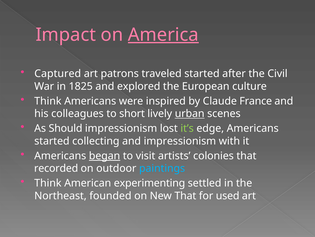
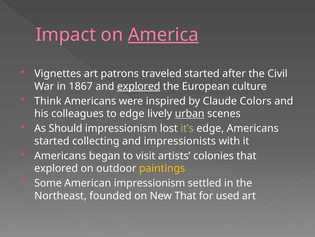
Captured: Captured -> Vignettes (58, 73)
1825: 1825 -> 1867 (81, 86)
explored underline: none -> present (139, 86)
France: France -> Colors (256, 101)
to short: short -> edge (132, 113)
and impressionism: impressionism -> impressionists (180, 141)
began underline: present -> none (105, 155)
recorded: recorded -> explored (56, 168)
paintings colour: light blue -> yellow (162, 168)
Think: Think -> Some (48, 183)
American experimenting: experimenting -> impressionism (150, 183)
